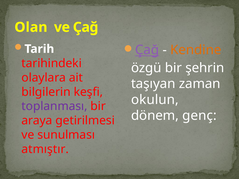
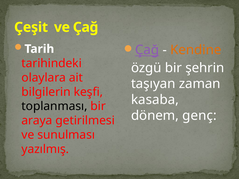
Olan: Olan -> Çeşit (31, 27)
okulun: okulun -> kasaba (155, 100)
toplanması colour: purple -> black (54, 106)
atmıştır: atmıştır -> yazılmış (45, 149)
